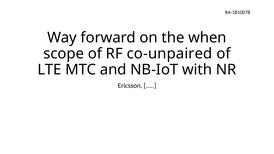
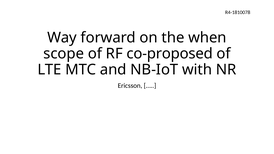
co-unpaired: co-unpaired -> co-proposed (170, 54)
